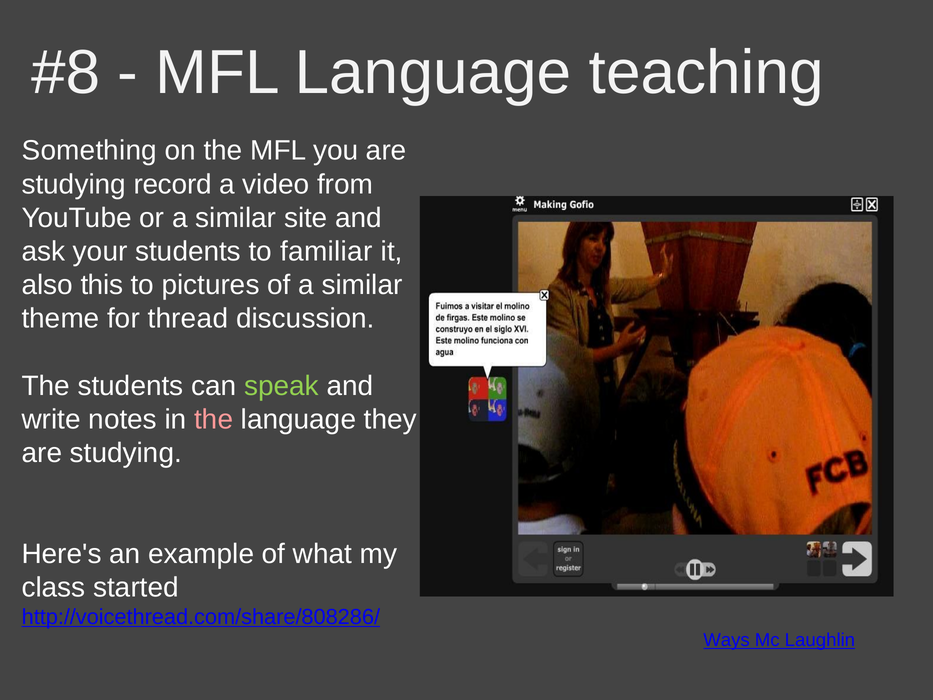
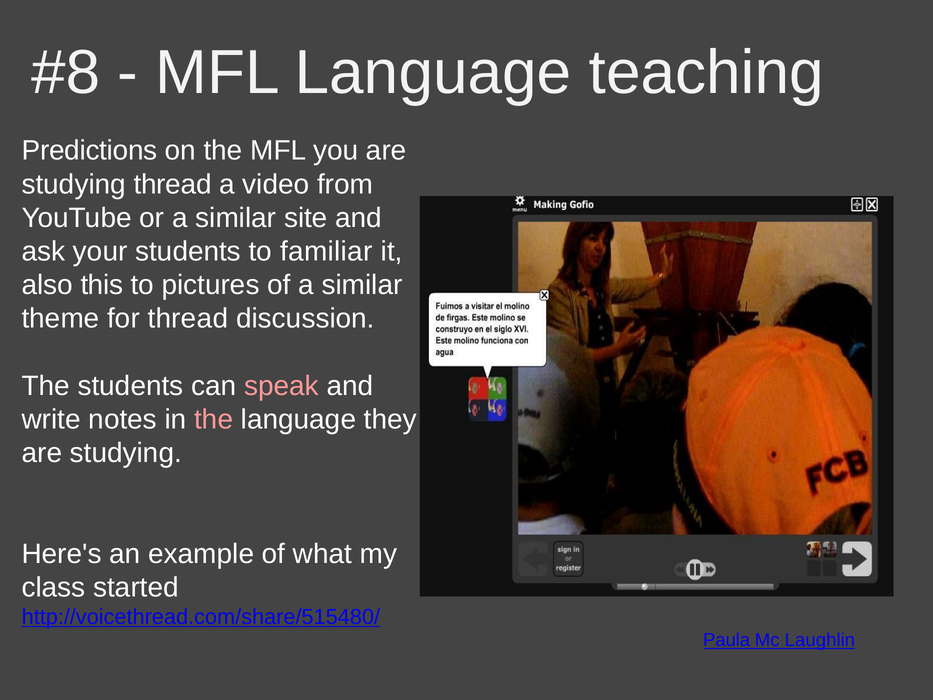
Something: Something -> Predictions (90, 151)
studying record: record -> thread (173, 184)
speak colour: light green -> pink (281, 386)
http://voicethread.com/share/808286/: http://voicethread.com/share/808286/ -> http://voicethread.com/share/515480/ (201, 617)
Ways: Ways -> Paula (727, 640)
